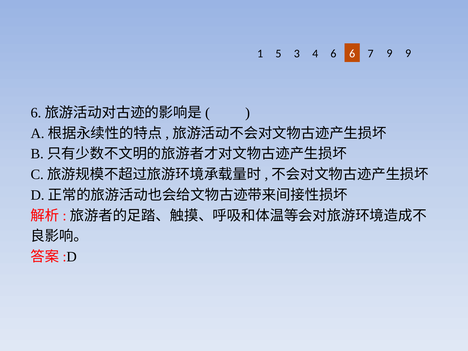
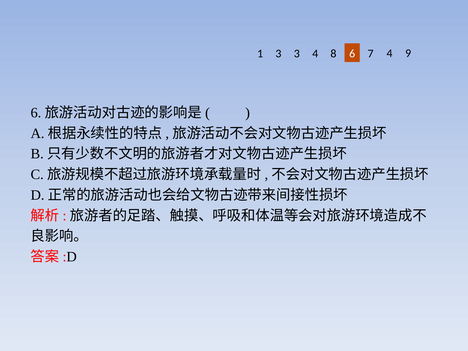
1 5: 5 -> 3 (278, 53)
4 6: 6 -> 8 (333, 53)
7 9: 9 -> 4 (389, 53)
